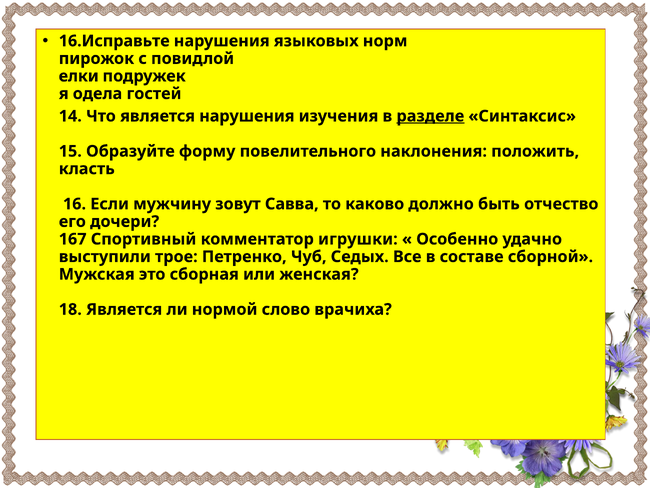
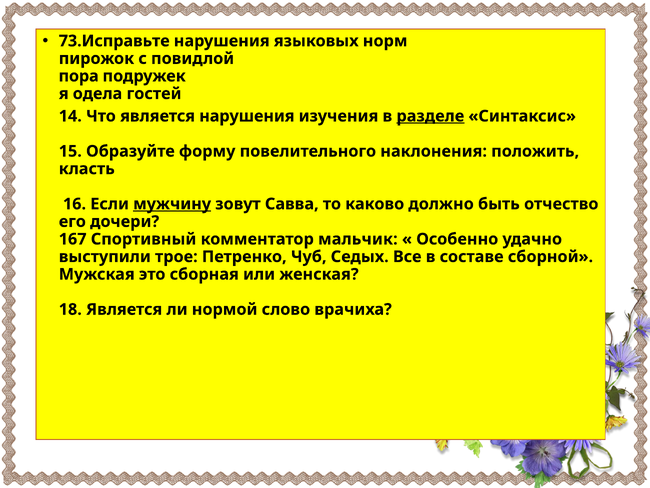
16.Исправьте: 16.Исправьте -> 73.Исправьте (114, 41)
елки: елки -> пора (79, 76)
мужчину underline: none -> present (172, 204)
игрушки: игрушки -> мальчик (358, 239)
